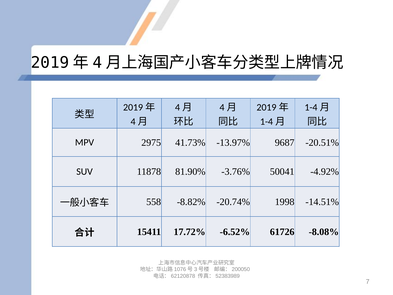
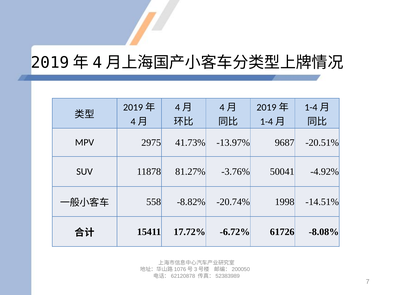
81.90%: 81.90% -> 81.27% (190, 172)
-6.52%: -6.52% -> -6.72% (235, 232)
